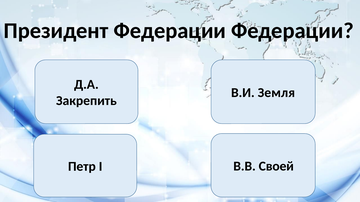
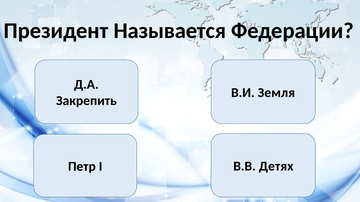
Президент Федерации: Федерации -> Называется (170, 31)
Своей: Своей -> Детях (276, 167)
